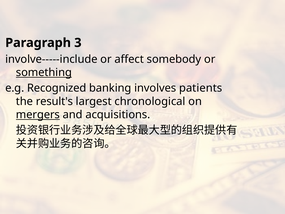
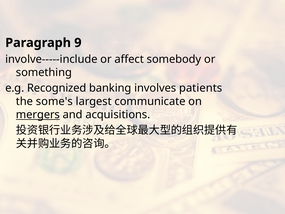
3: 3 -> 9 (78, 43)
something underline: present -> none (44, 72)
result's: result's -> some's (54, 101)
chronological: chronological -> communicate (150, 101)
